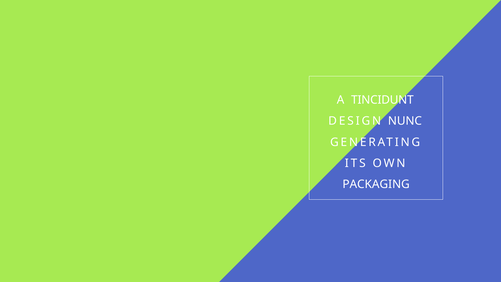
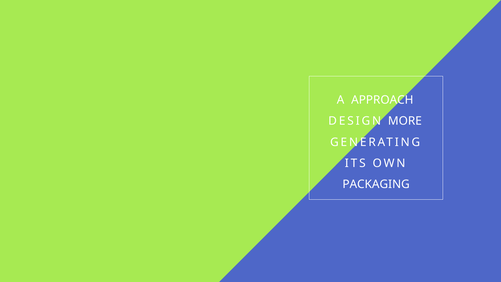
TINCIDUNT: TINCIDUNT -> APPROACH (382, 100)
NUNC: NUNC -> MORE (405, 121)
